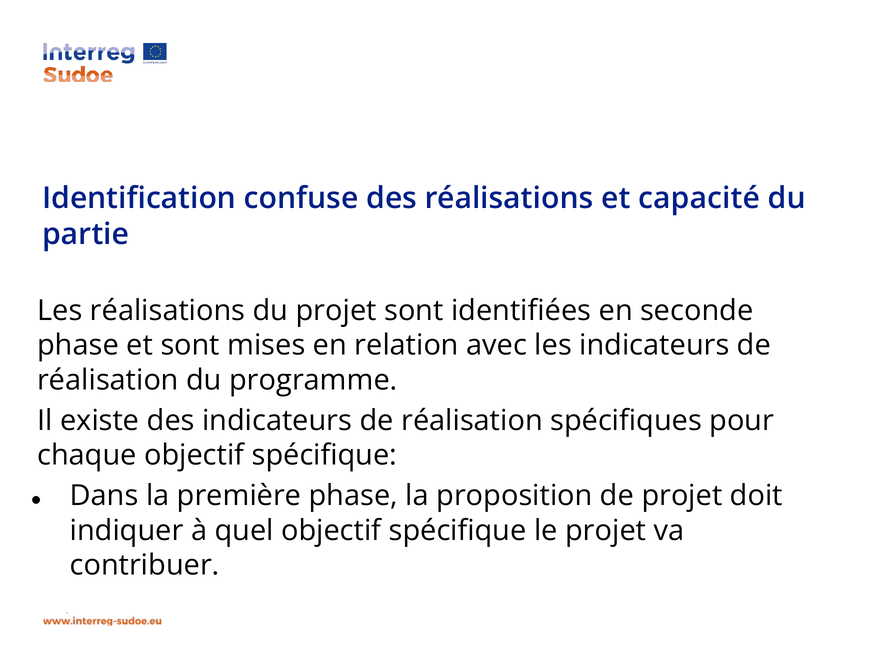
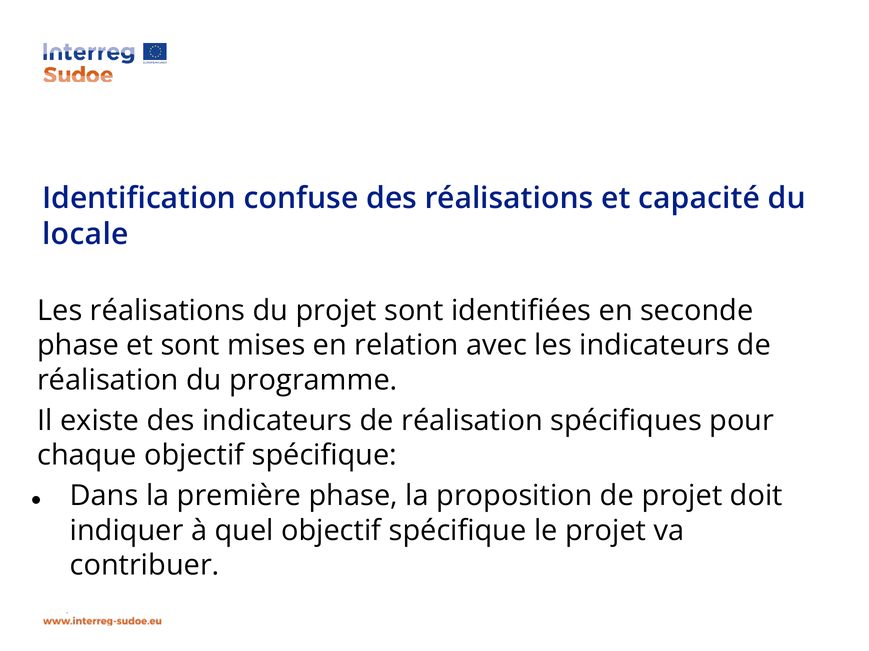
partie: partie -> locale (86, 234)
